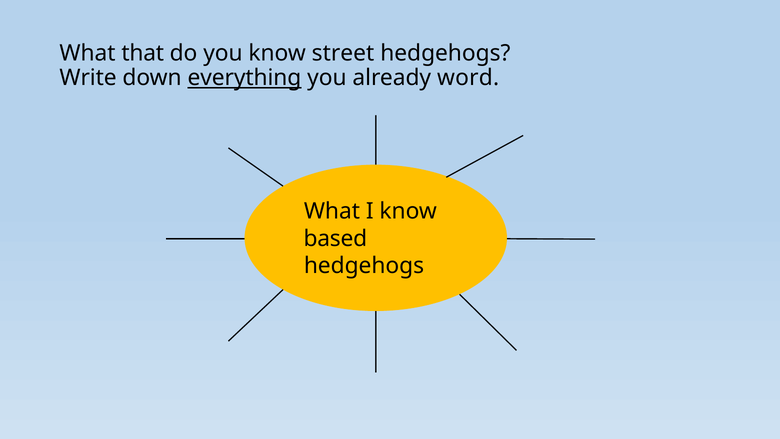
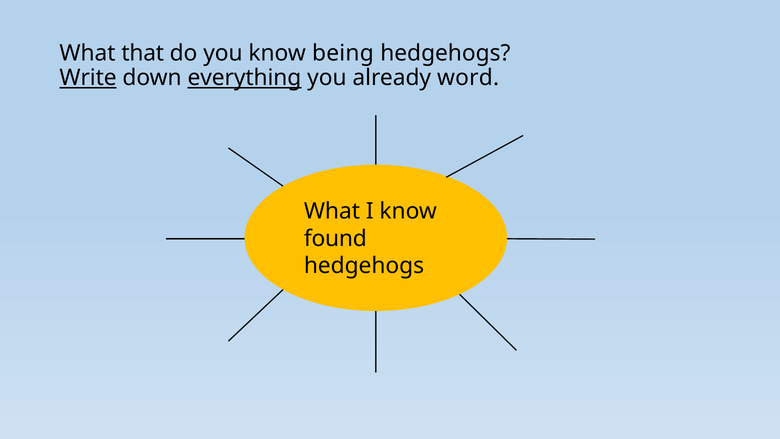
street: street -> being (343, 53)
Write underline: none -> present (88, 78)
based: based -> found (335, 238)
